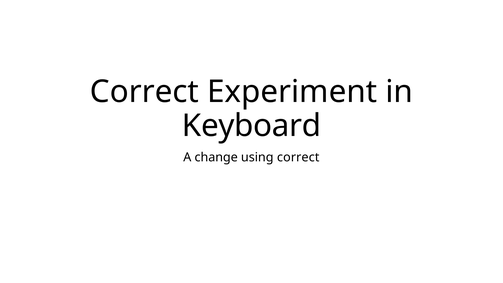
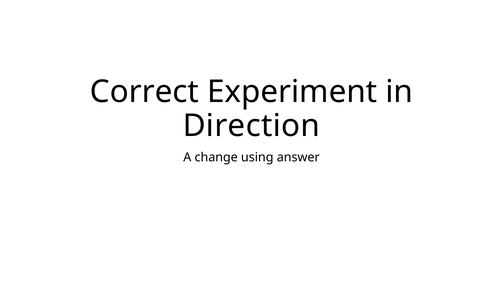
Keyboard: Keyboard -> Direction (251, 126)
using correct: correct -> answer (298, 157)
